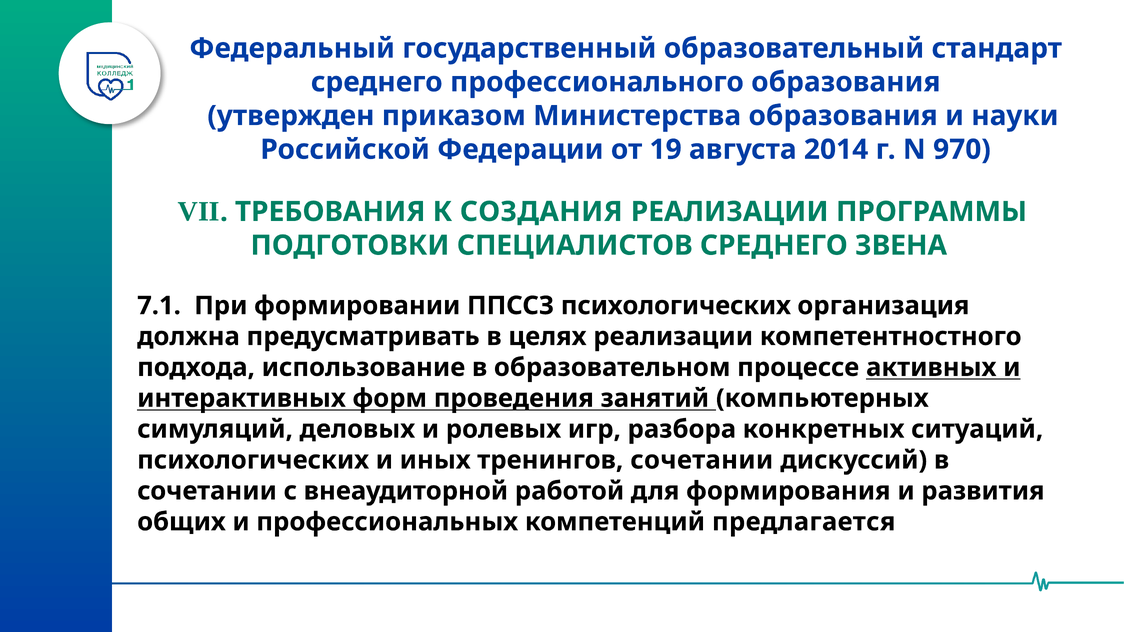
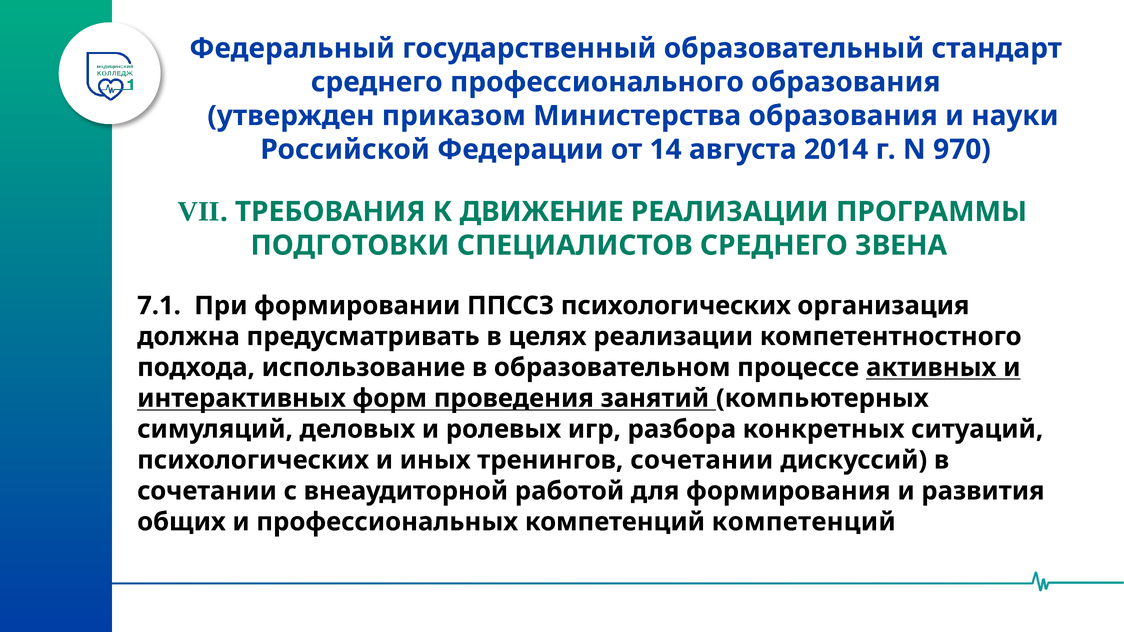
19: 19 -> 14 (666, 150)
СОЗДАНИЯ: СОЗДАНИЯ -> ДВИЖЕНИЕ (542, 212)
компетенций предлагается: предлагается -> компетенций (804, 522)
